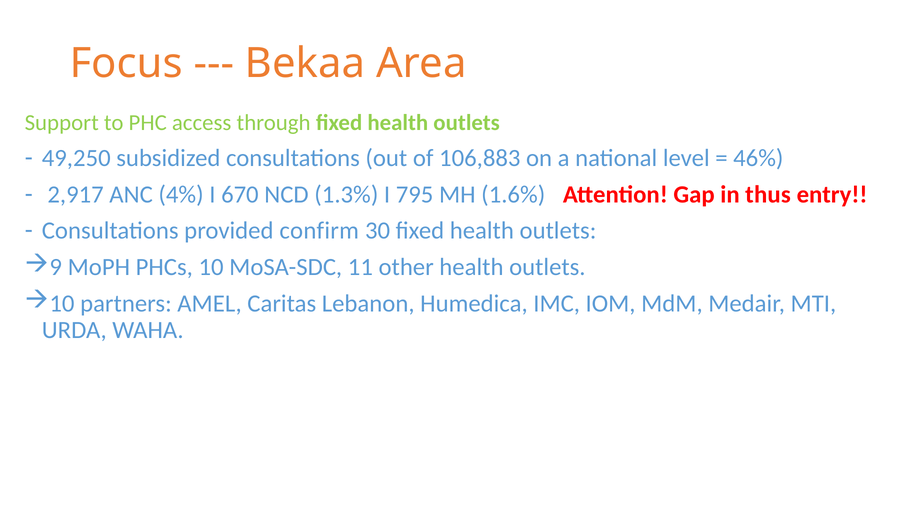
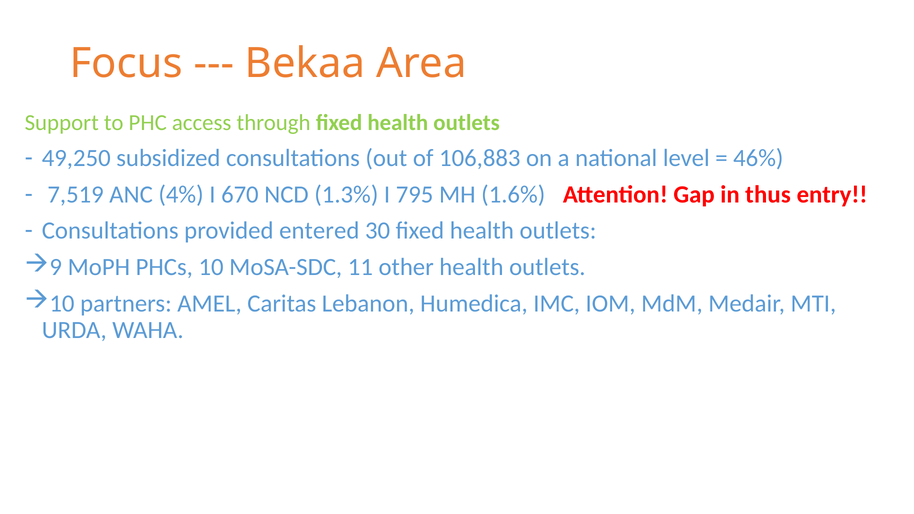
2,917: 2,917 -> 7,519 (76, 194)
confirm: confirm -> entered (319, 231)
